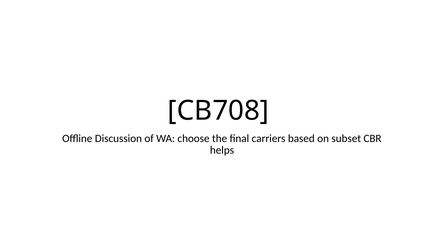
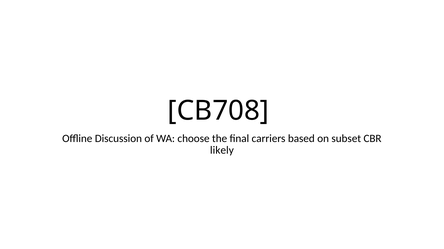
helps: helps -> likely (222, 151)
